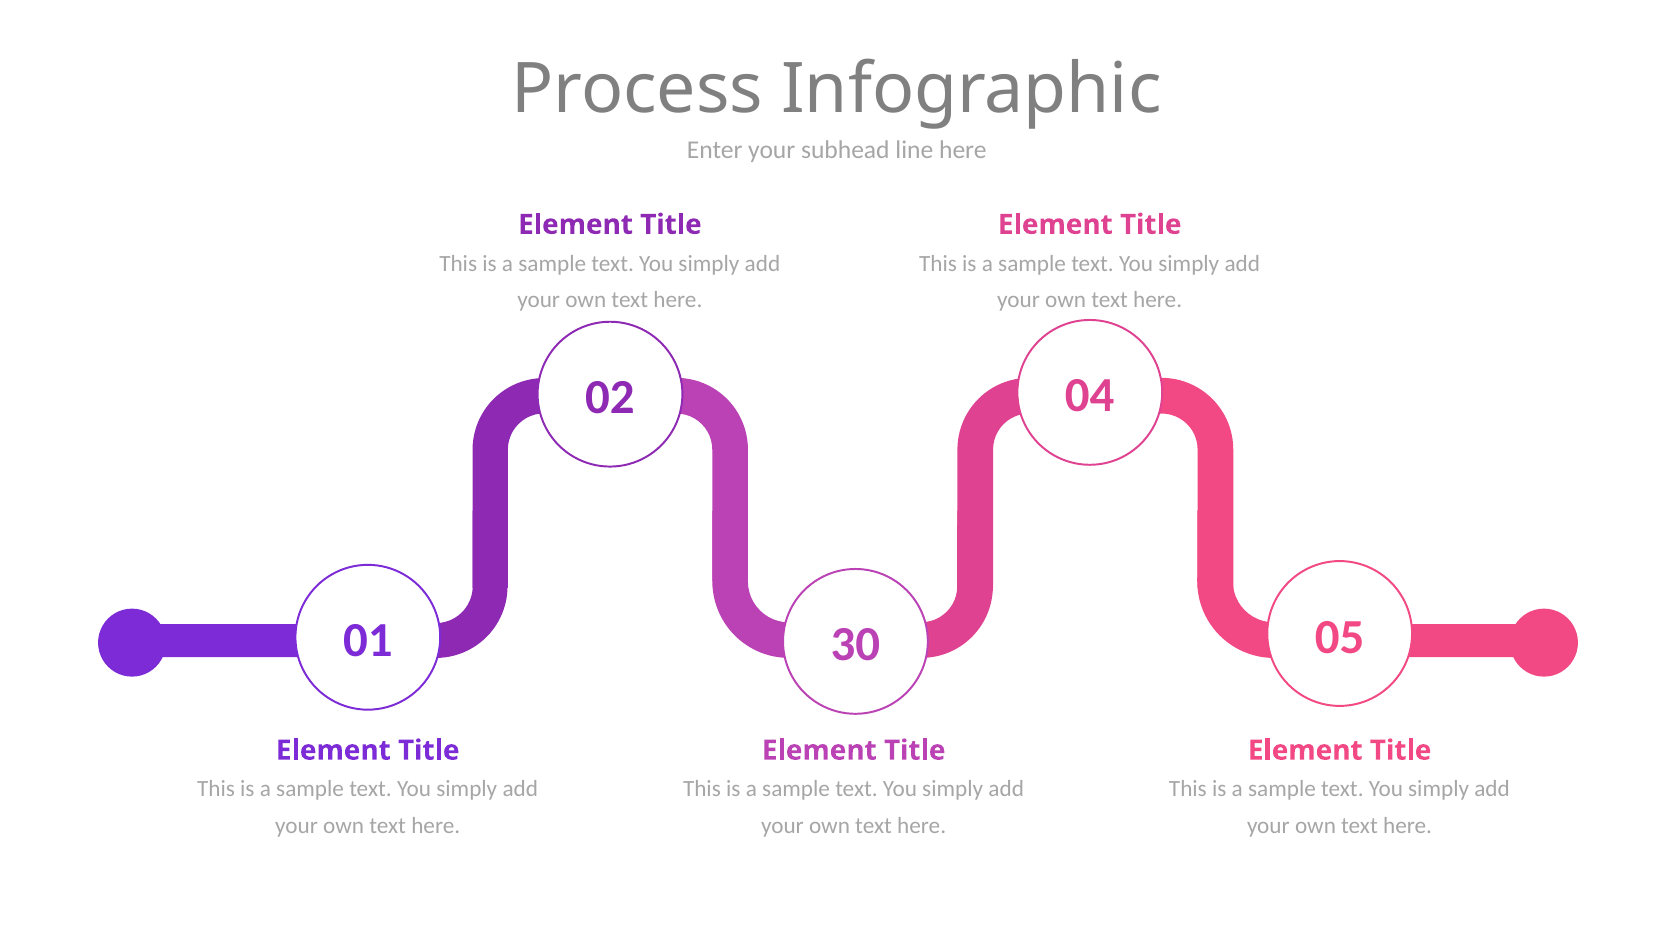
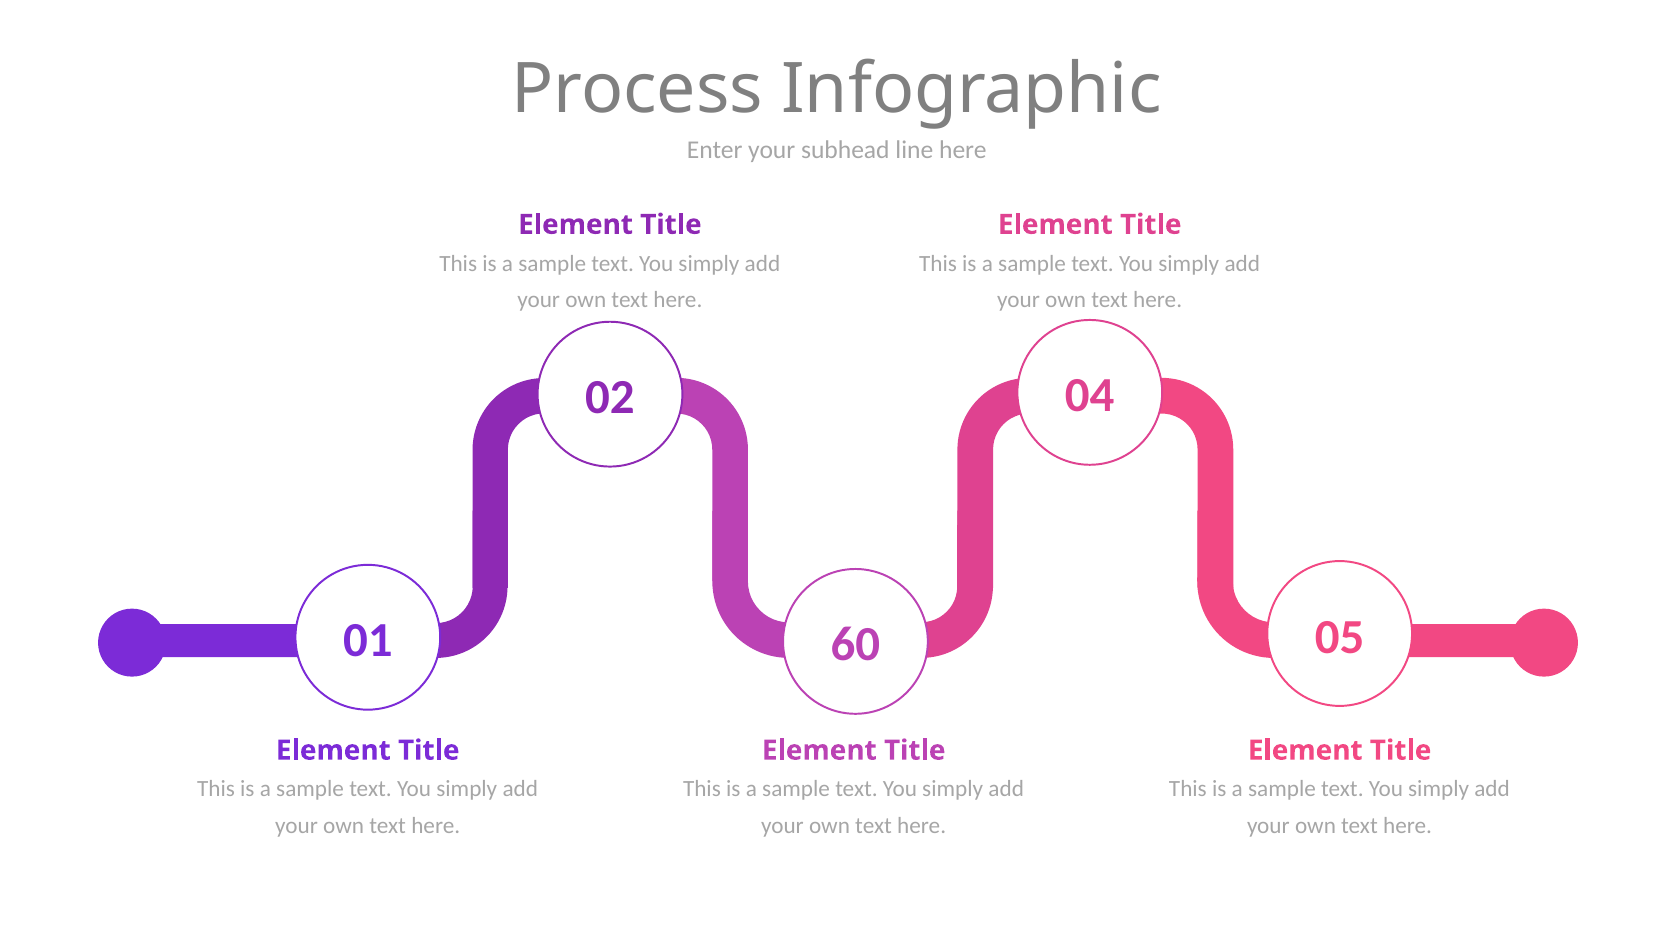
30: 30 -> 60 (855, 645)
